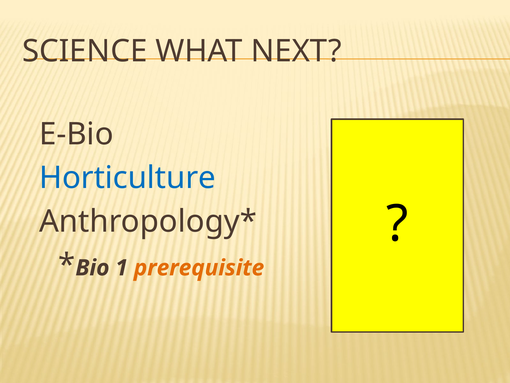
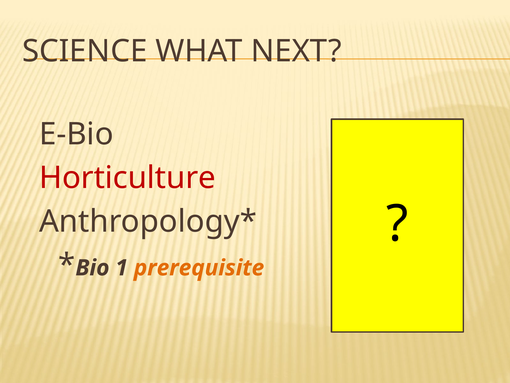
Horticulture colour: blue -> red (127, 178)
